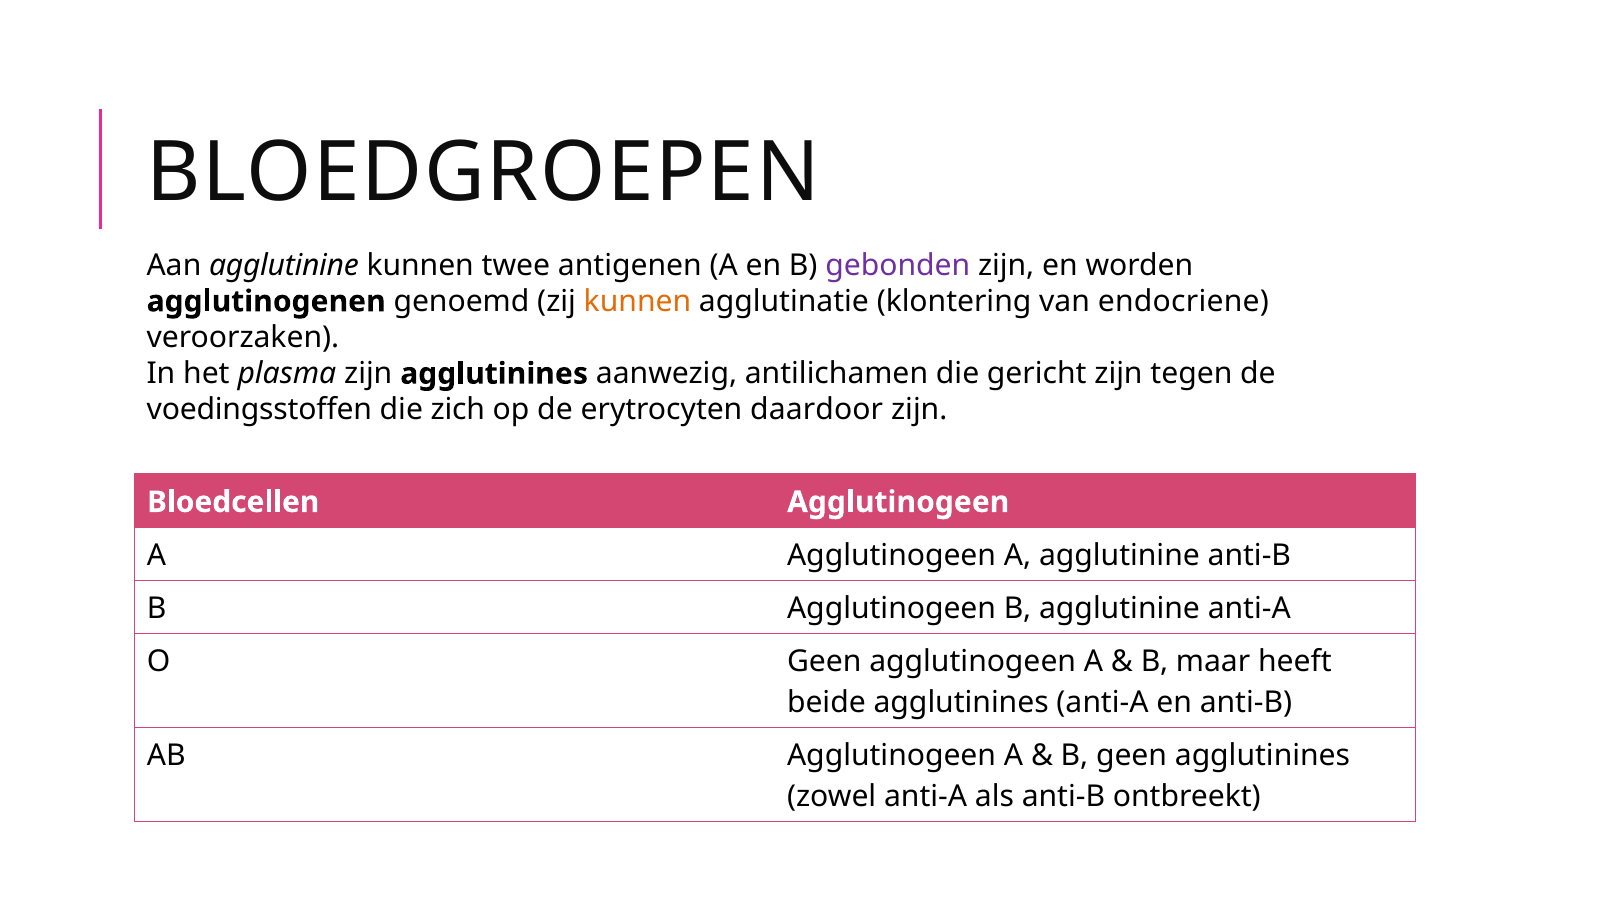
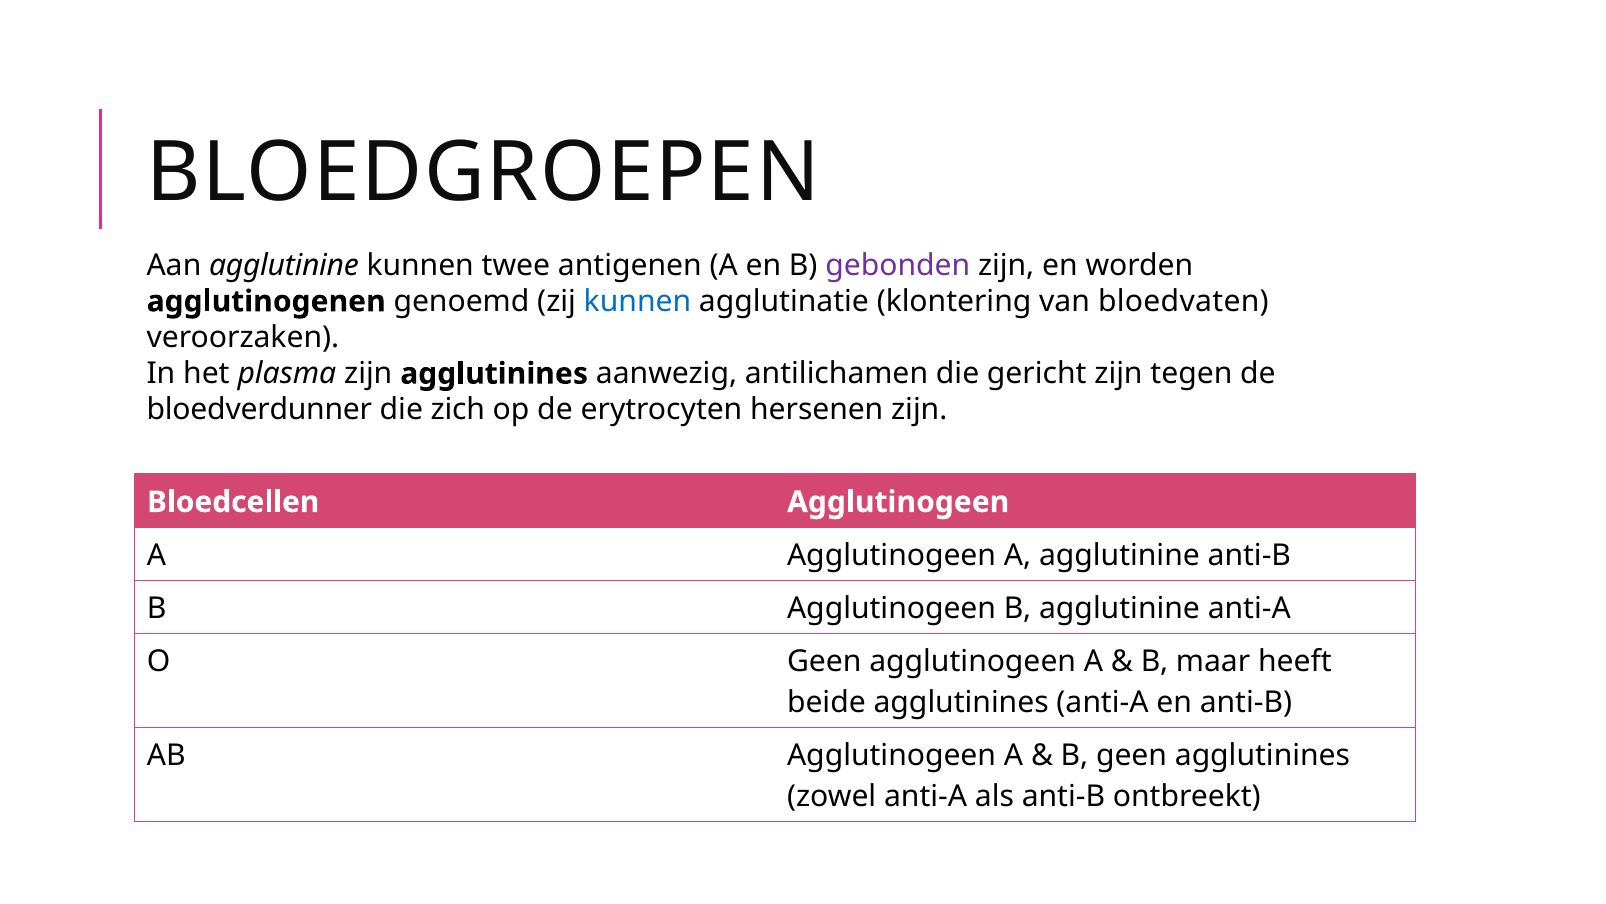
kunnen colour: orange -> blue (637, 301)
endocriene: endocriene -> bloedvaten (1183, 301)
voedingsstoffen: voedingsstoffen -> bloedverdunner (259, 410)
daardoor: daardoor -> hersenen (817, 410)
